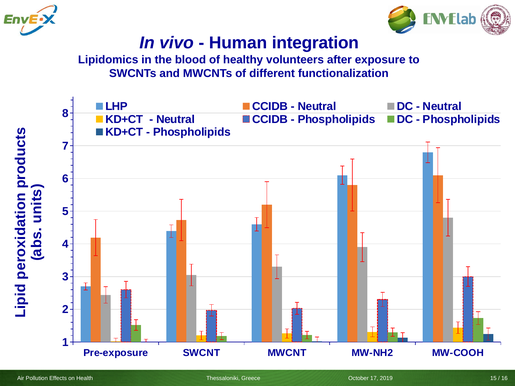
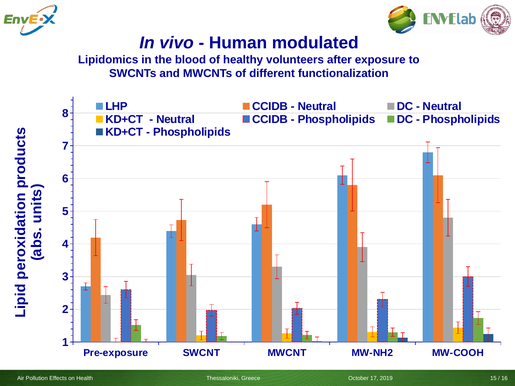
integration: integration -> modulated (315, 43)
